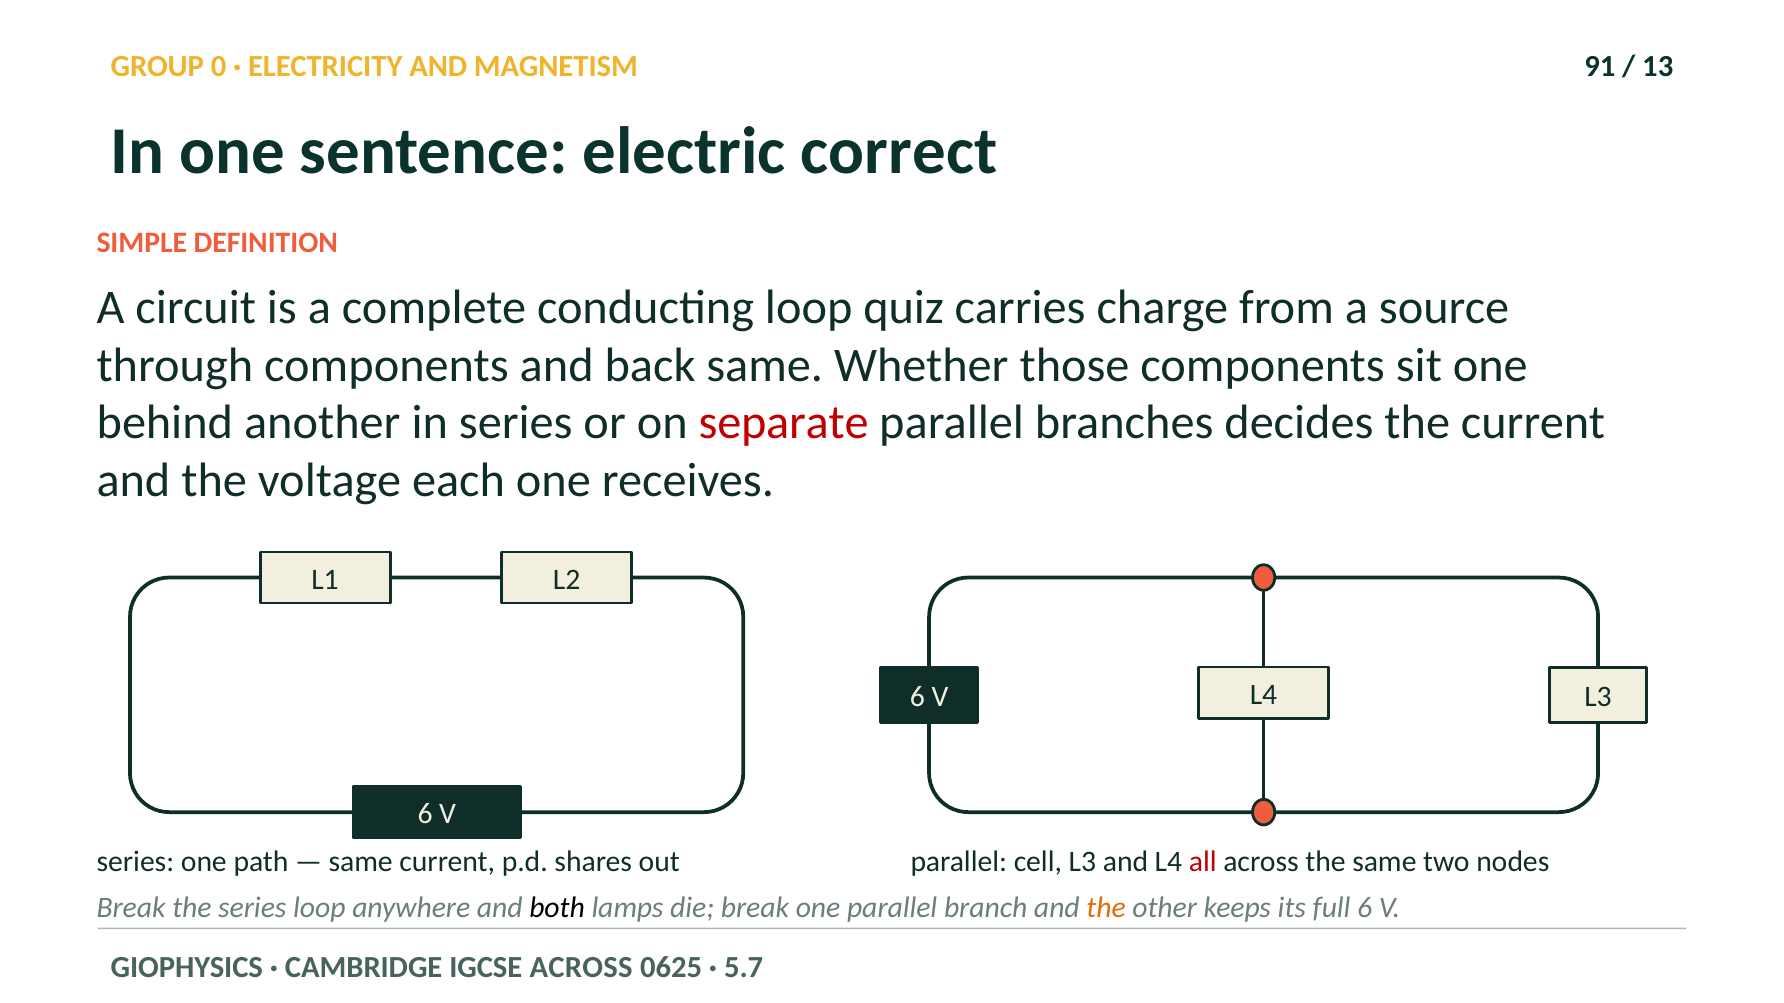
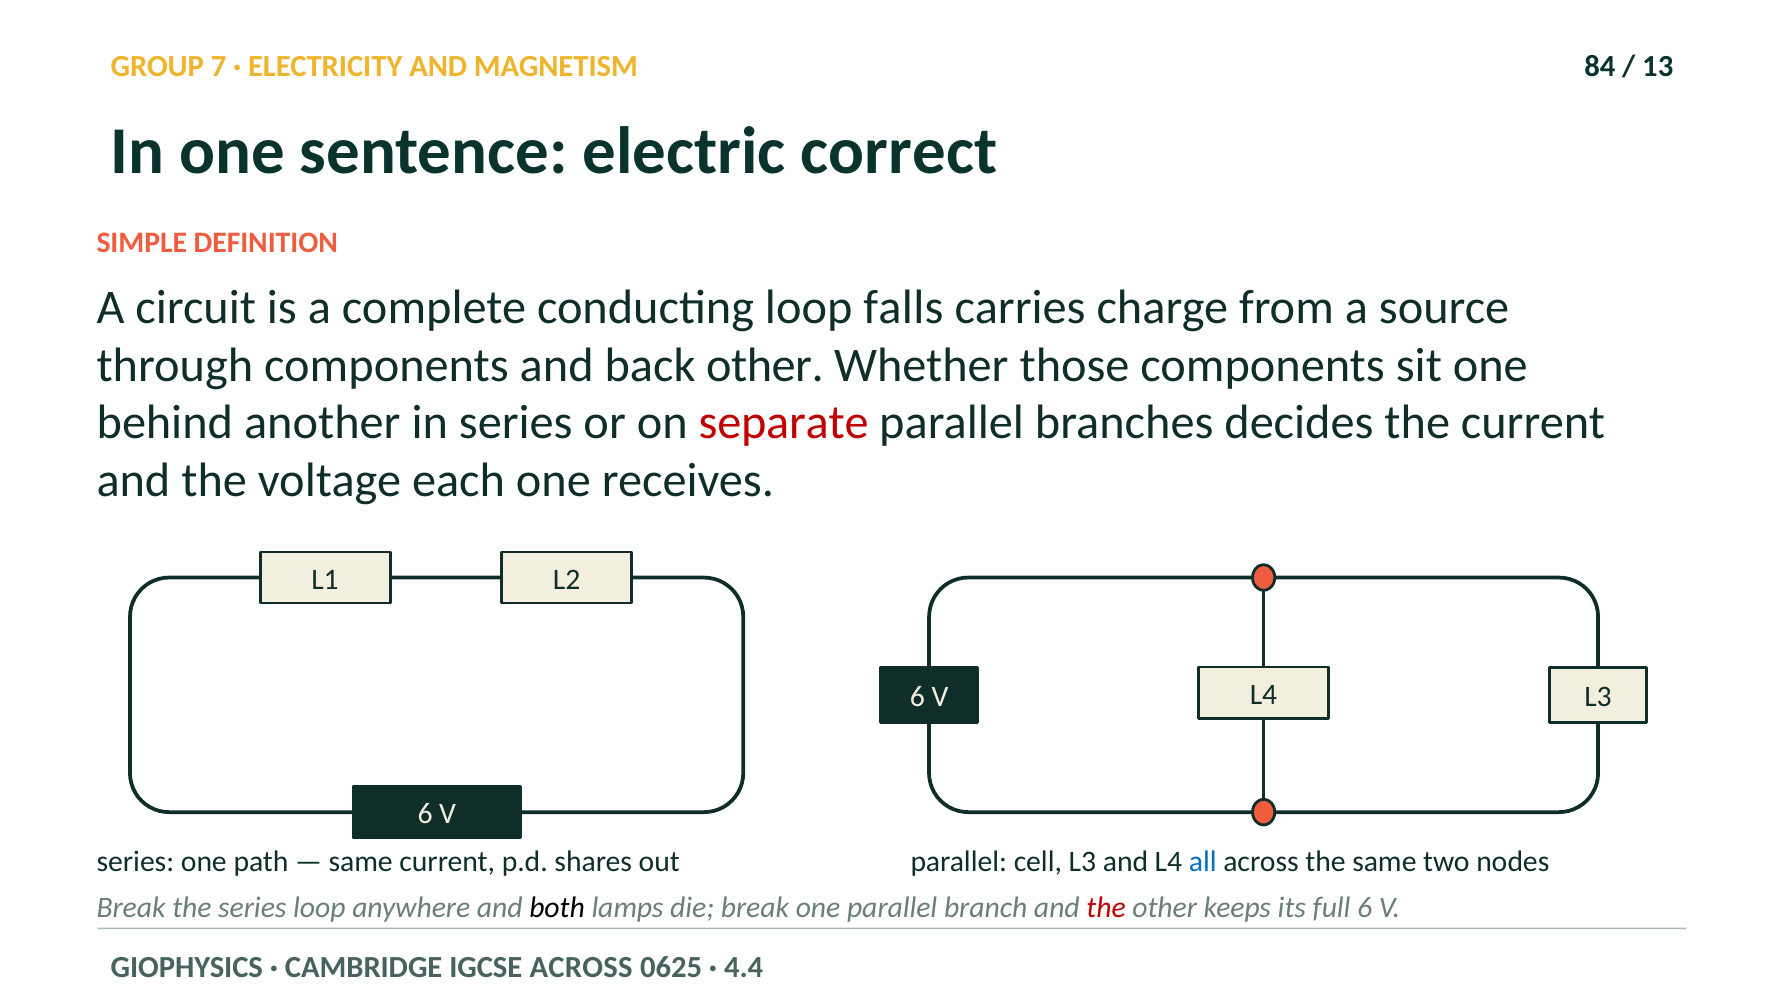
0: 0 -> 7 (219, 66)
91: 91 -> 84 (1600, 66)
quiz: quiz -> falls (903, 307)
back same: same -> other (765, 365)
all colour: red -> blue (1203, 862)
the colour: orange -> red (1106, 908)
5.7: 5.7 -> 4.4 (744, 968)
